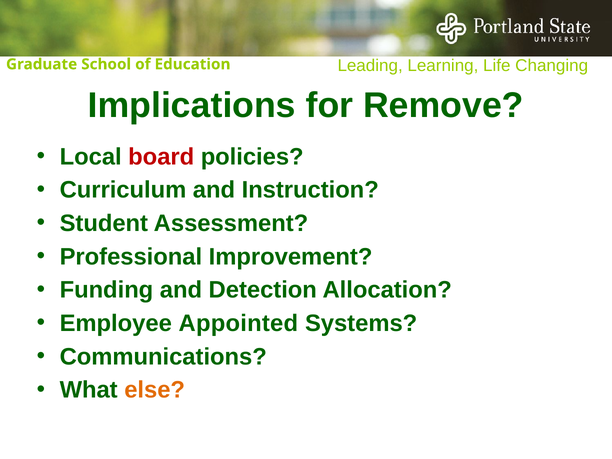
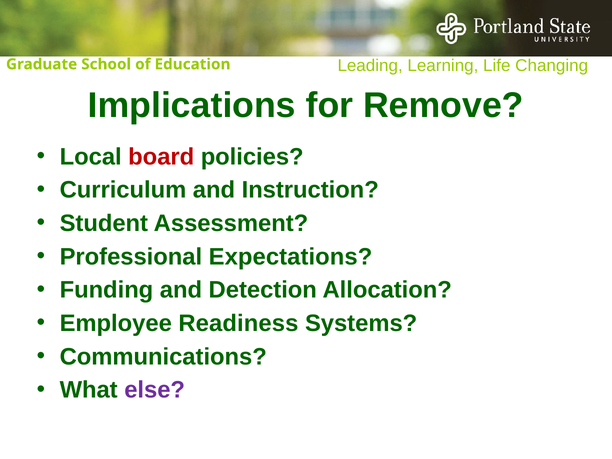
Improvement: Improvement -> Expectations (291, 257)
Appointed: Appointed -> Readiness (238, 323)
else colour: orange -> purple (155, 390)
